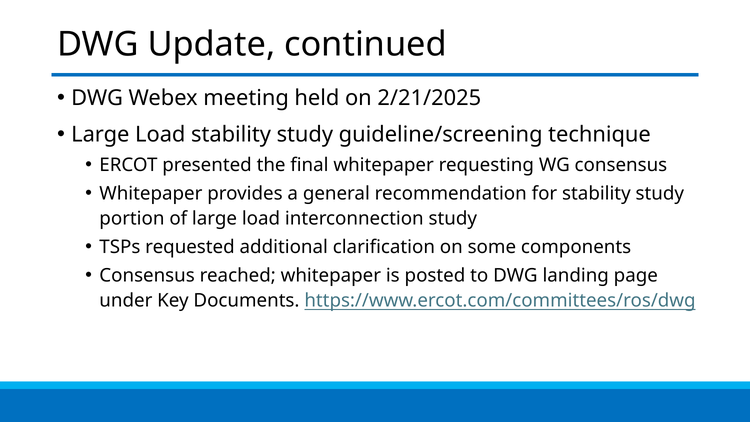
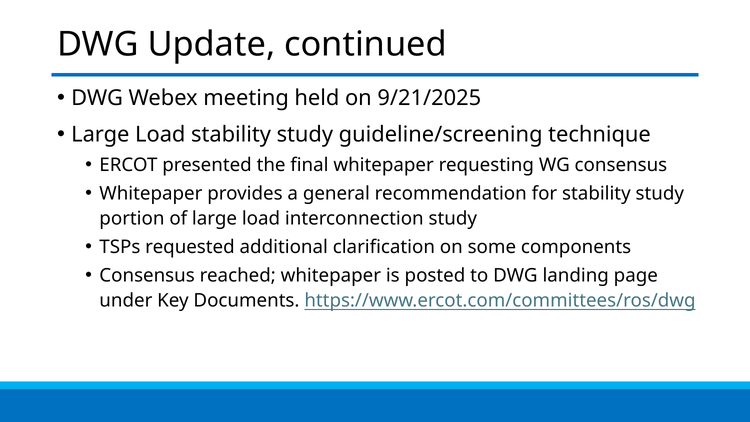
2/21/2025: 2/21/2025 -> 9/21/2025 (429, 98)
